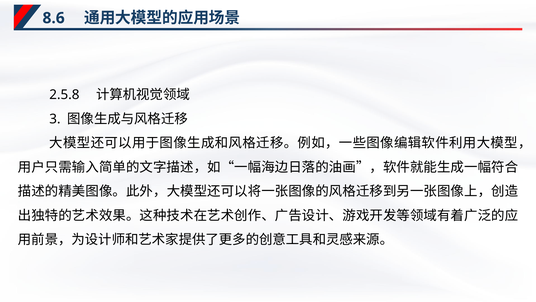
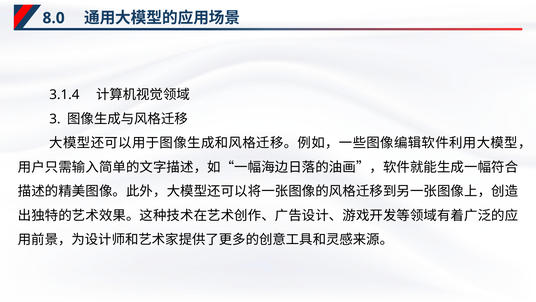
8.6: 8.6 -> 8.0 (54, 18)
2.5.8: 2.5.8 -> 3.1.4 (64, 95)
